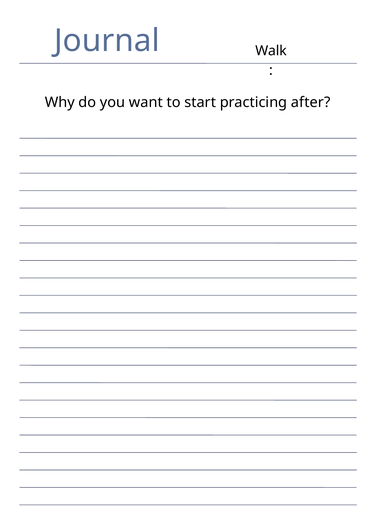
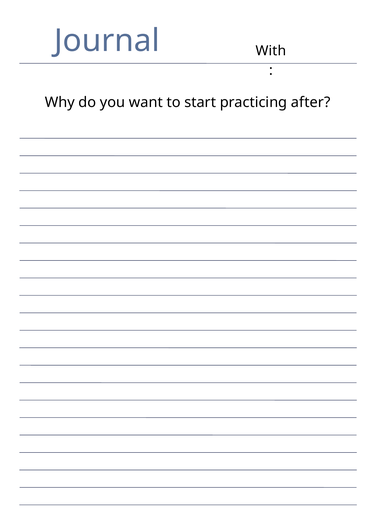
Walk: Walk -> With (271, 51)
